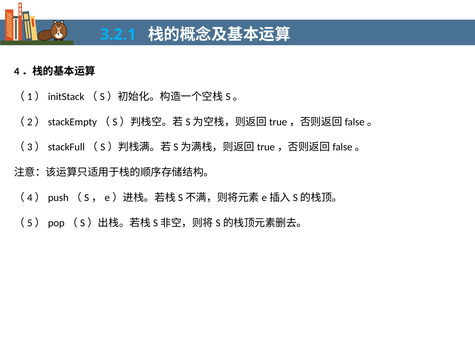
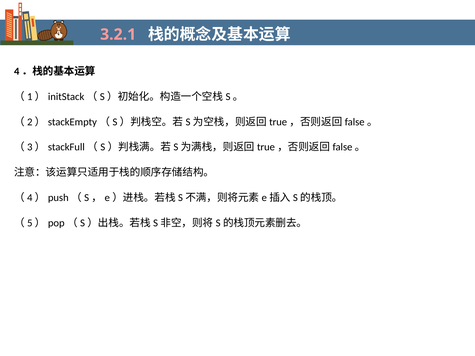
3.2.1 colour: light blue -> pink (118, 34)
